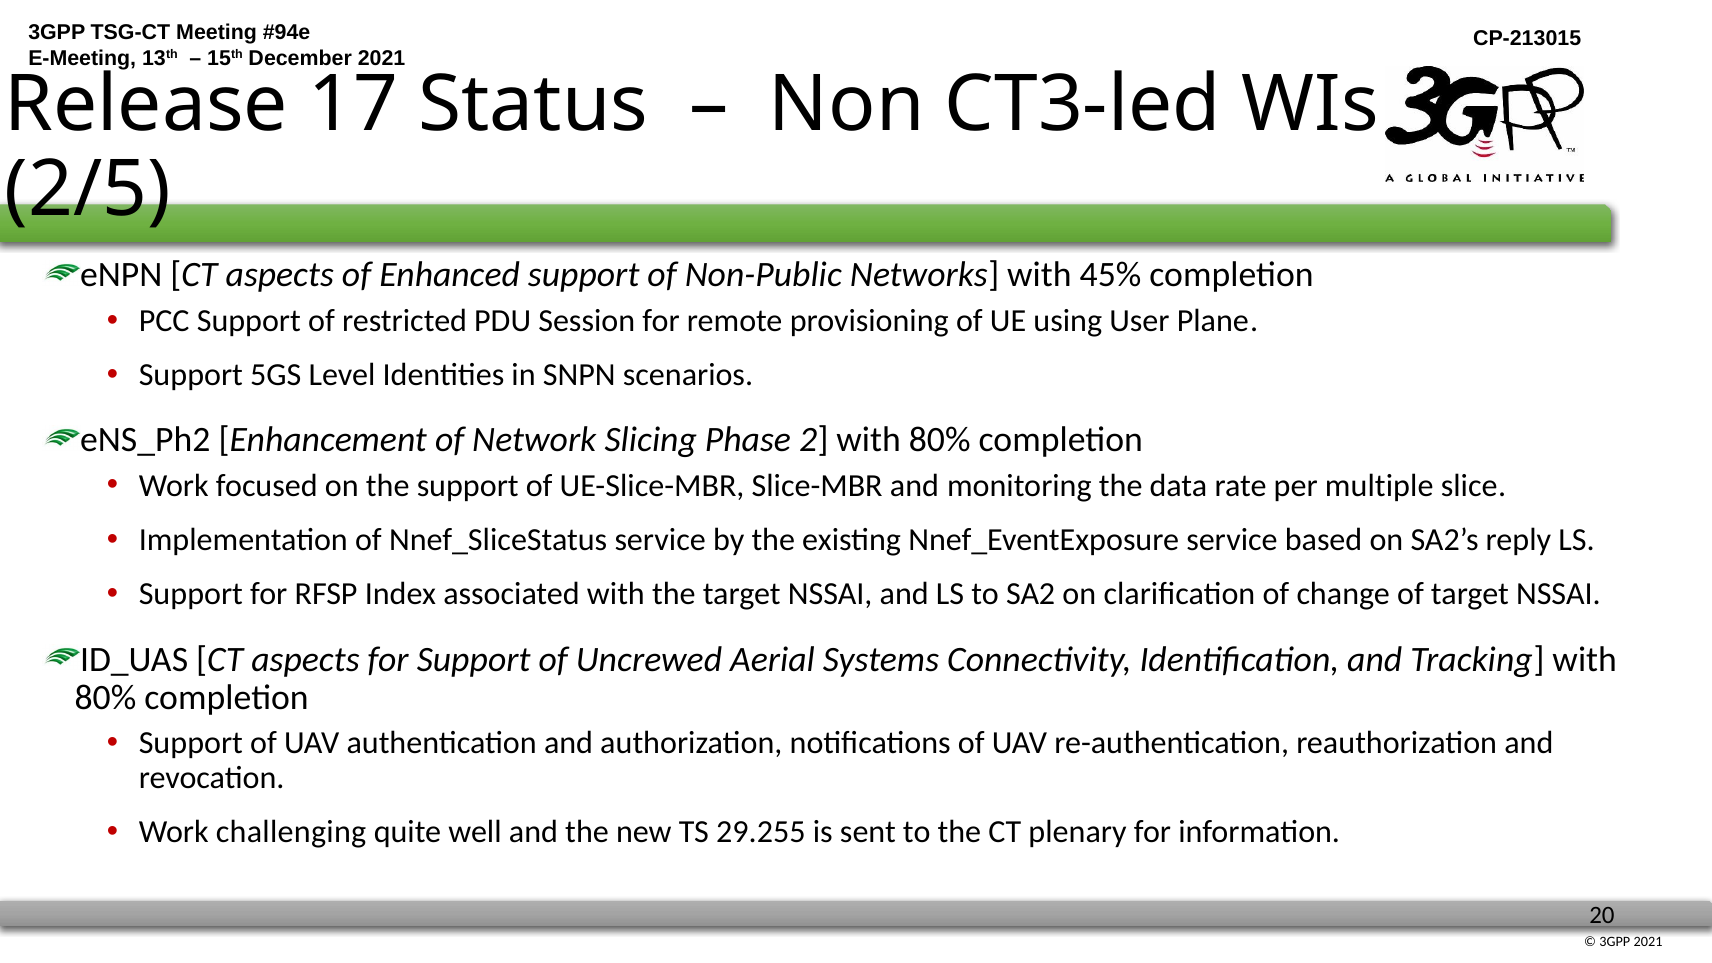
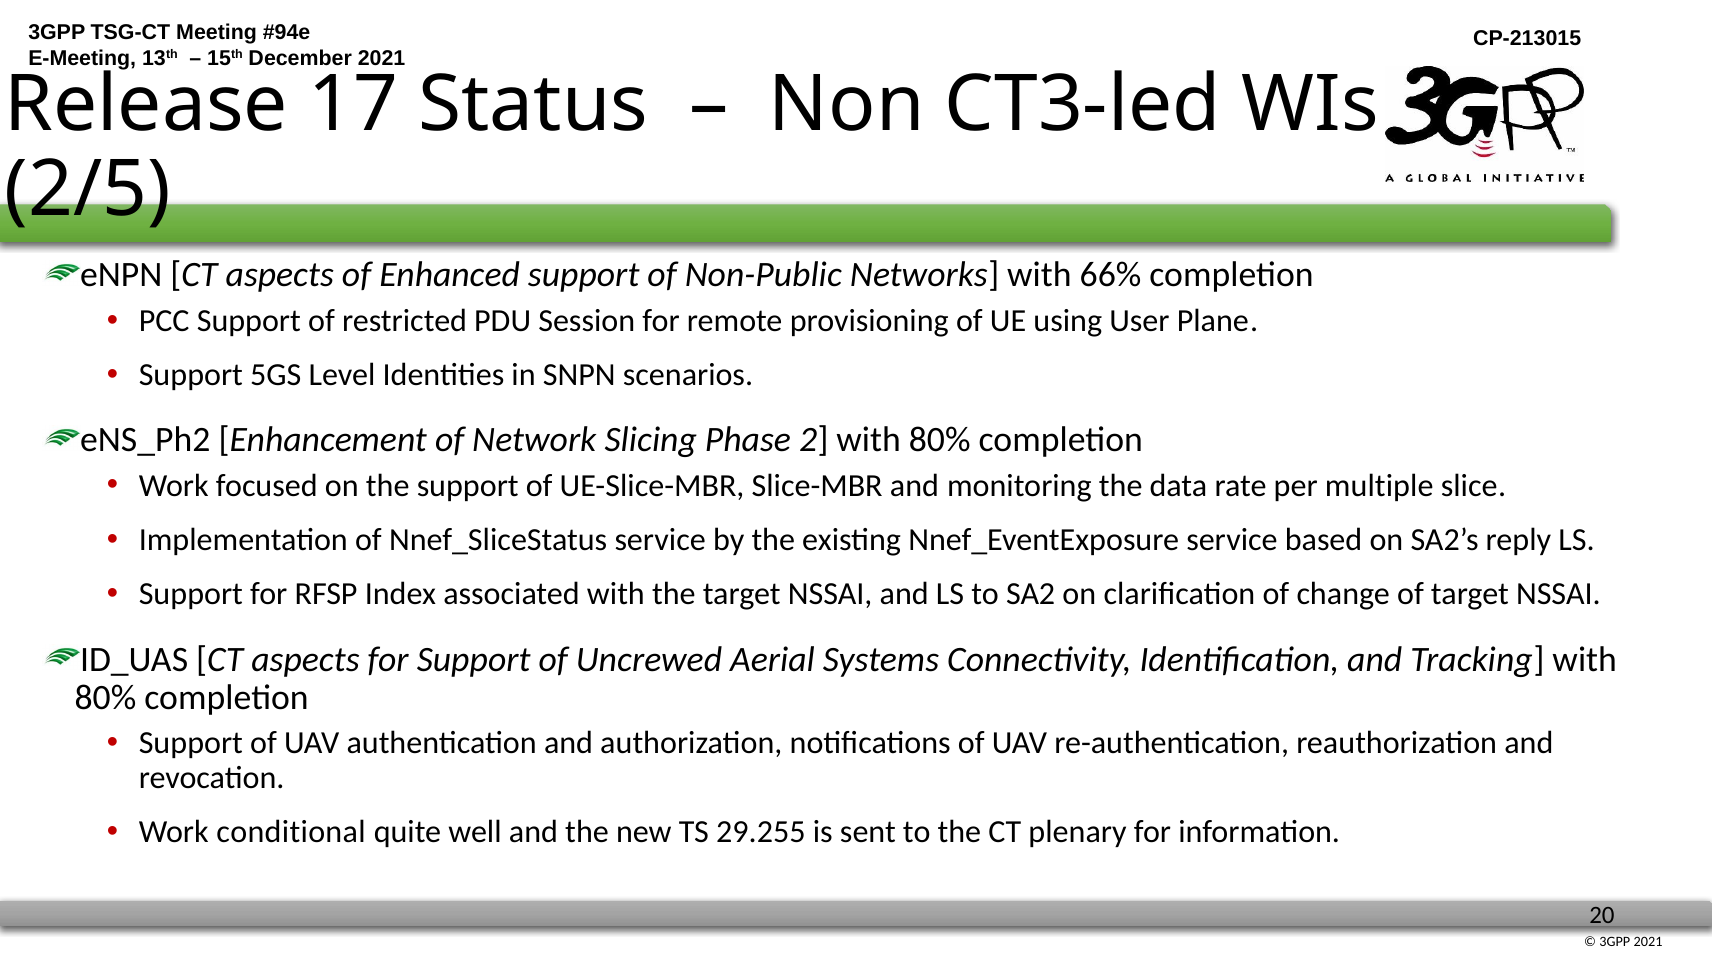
45%: 45% -> 66% (1110, 275)
challenging: challenging -> conditional (291, 832)
